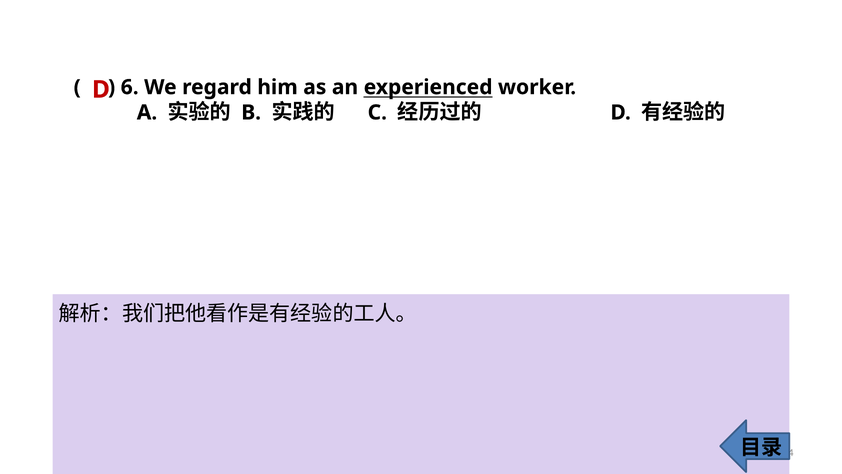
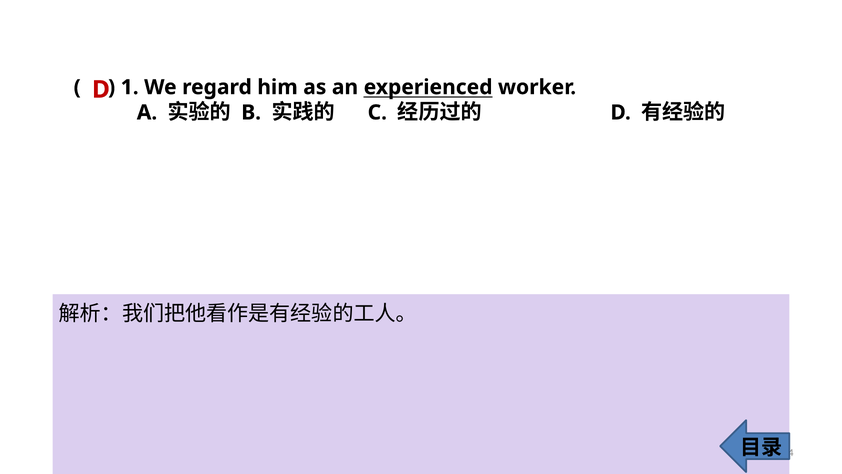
6: 6 -> 1 (130, 87)
